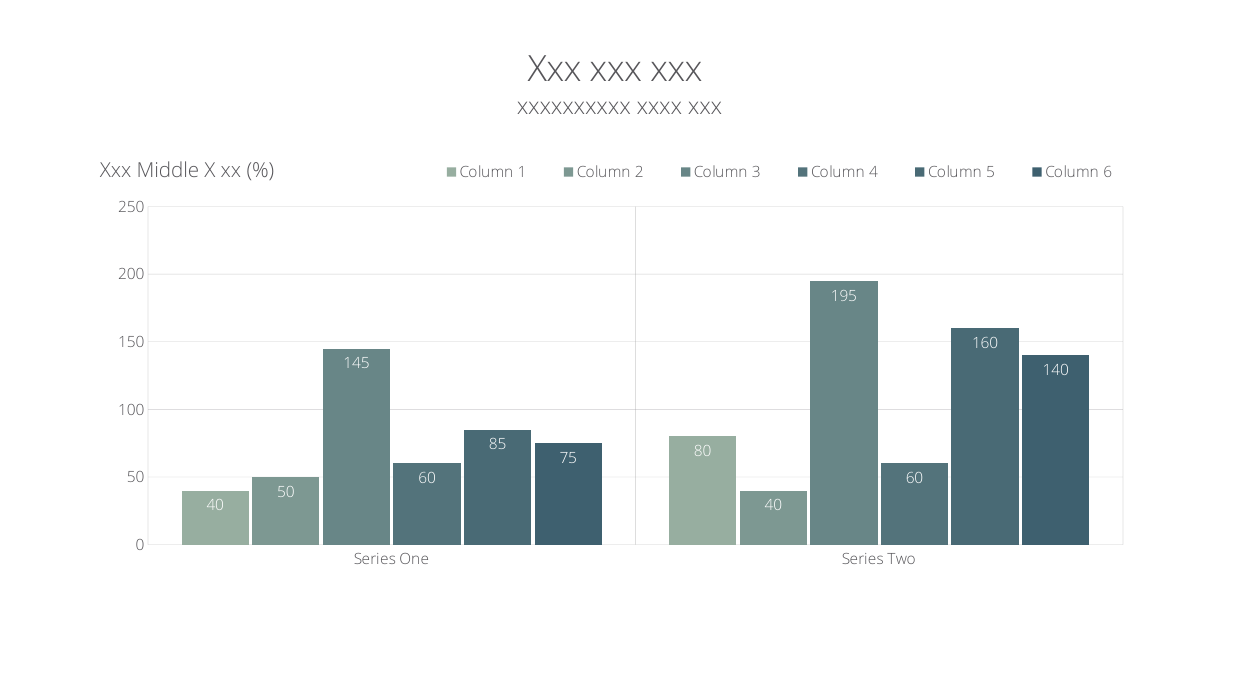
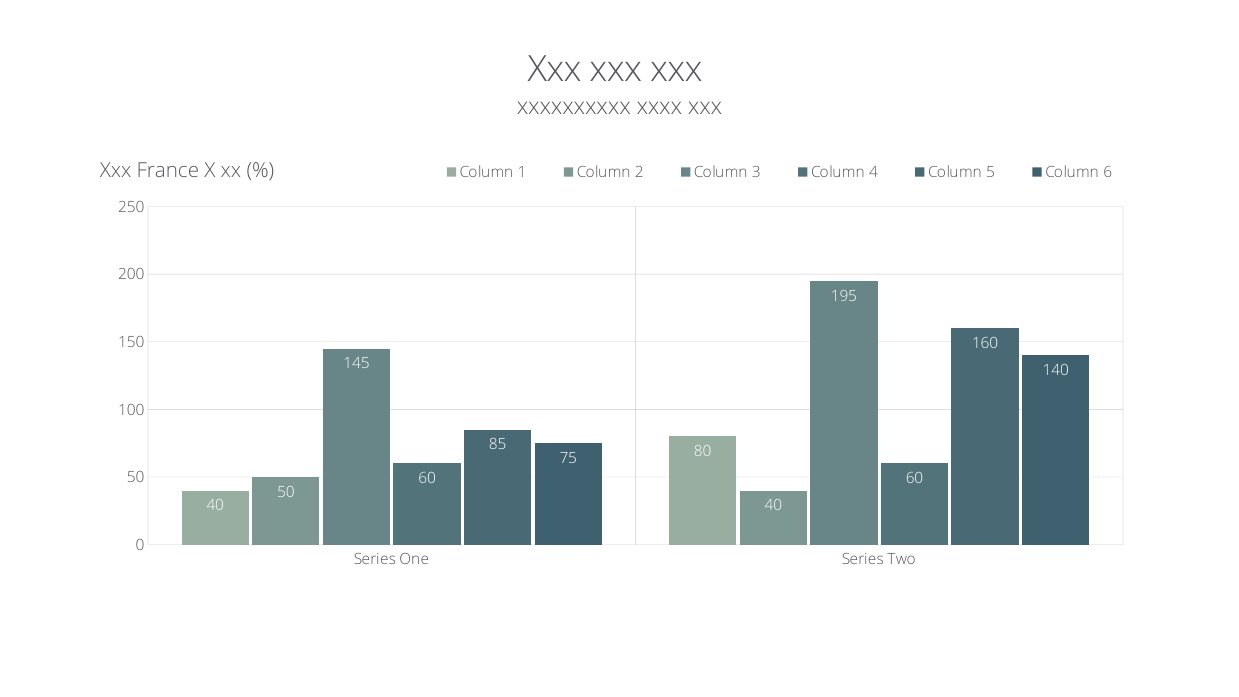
Middle: Middle -> France (168, 171)
